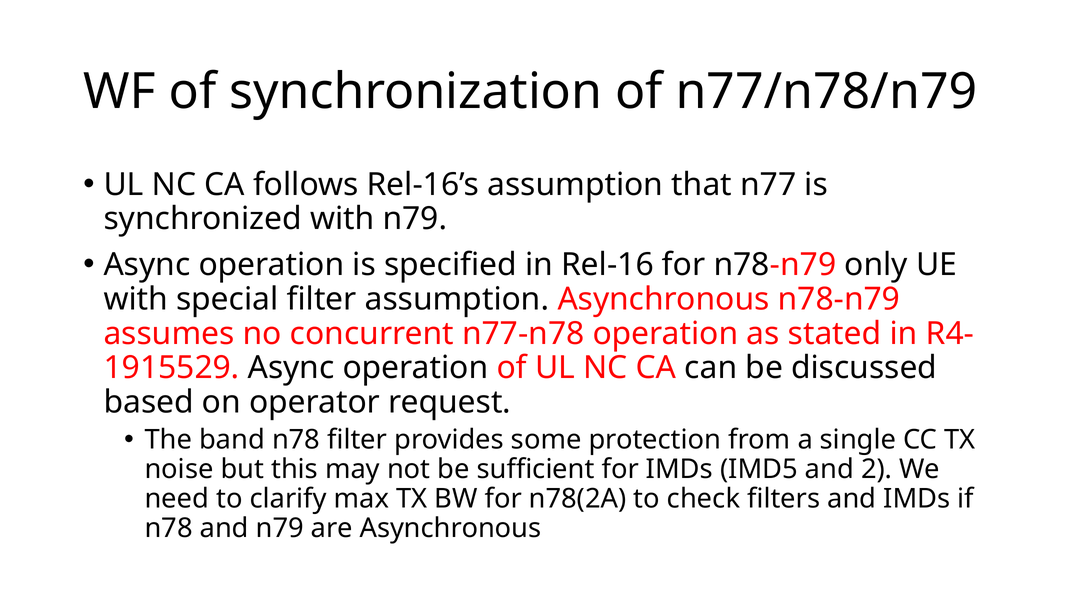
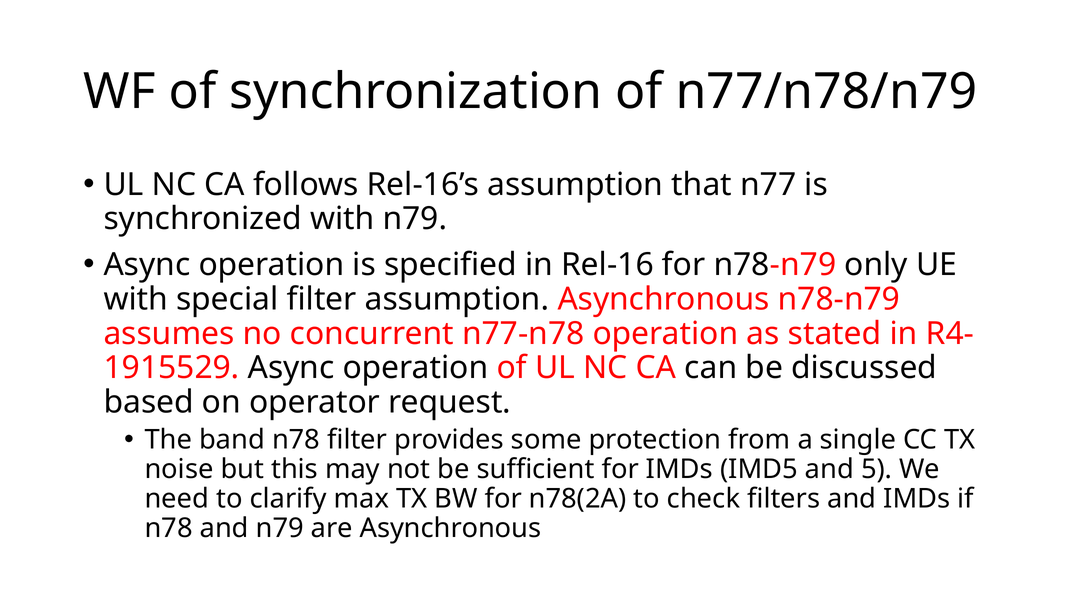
2: 2 -> 5 (877, 470)
